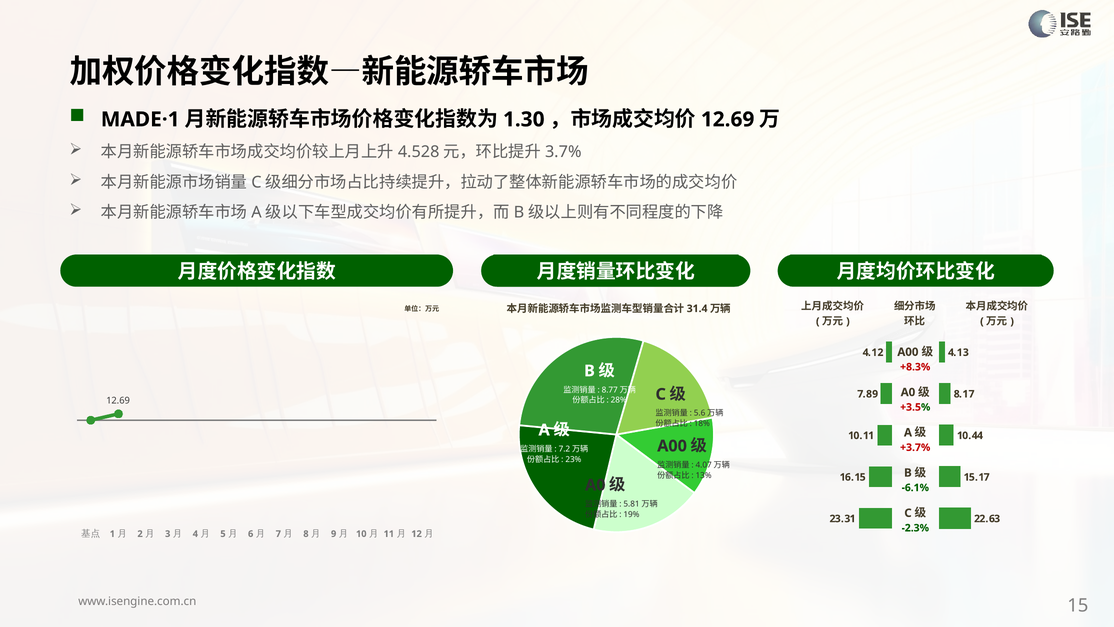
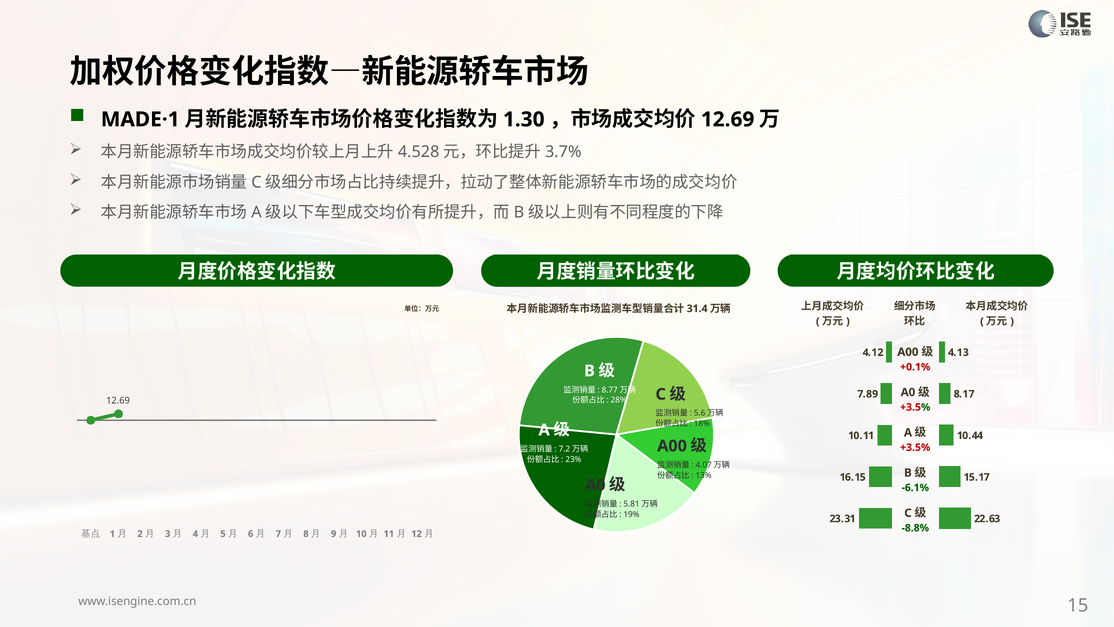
+8.3%: +8.3% -> +0.1% (915, 367)
+3.7%: +3.7% -> +3.5% (915, 447)
-2.3%: -2.3% -> -8.8% (915, 528)
